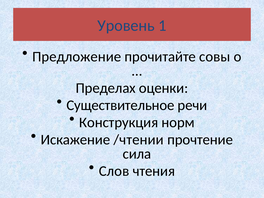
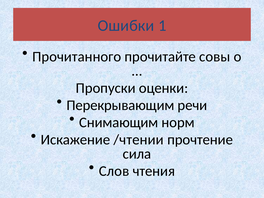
Уровень: Уровень -> Ошибки (126, 26)
Предложение: Предложение -> Прочитанного (77, 57)
Пределах: Пределах -> Пропуски (106, 88)
Существительное: Существительное -> Перекрывающим (120, 105)
Конструкция: Конструкция -> Снимающим (119, 123)
